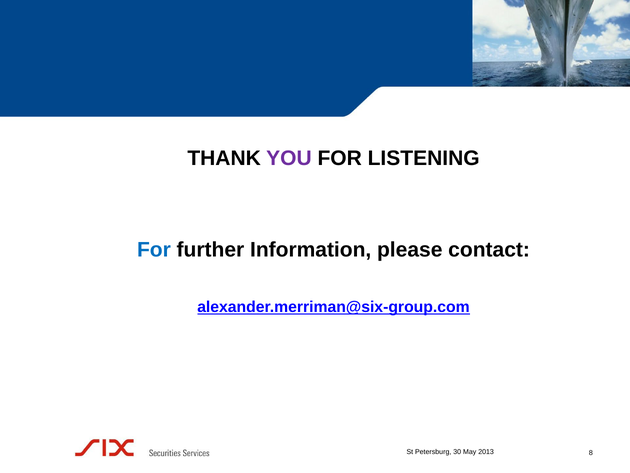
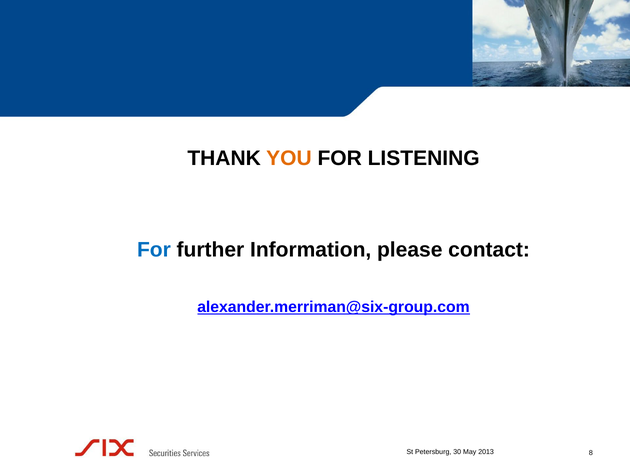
YOU colour: purple -> orange (289, 158)
